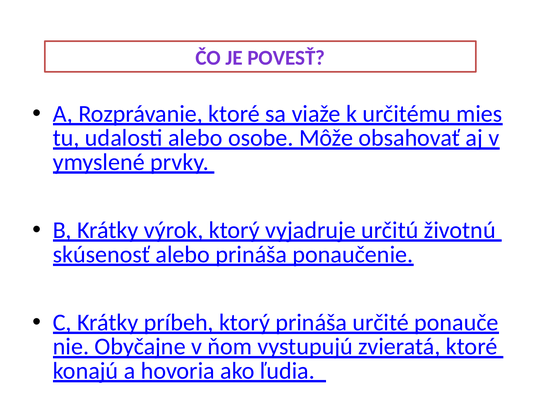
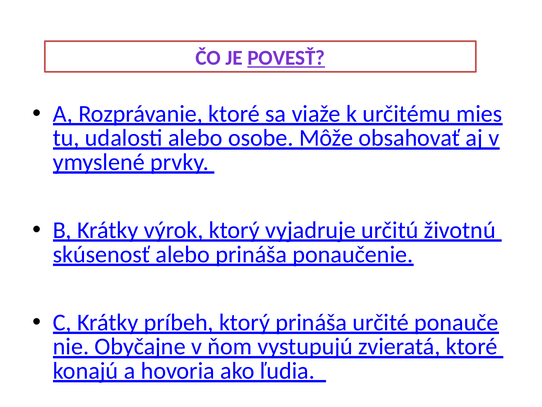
POVESŤ underline: none -> present (286, 58)
